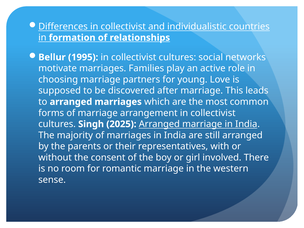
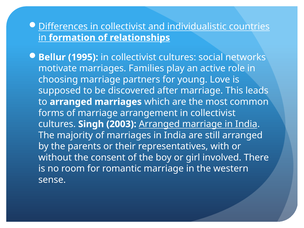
2025: 2025 -> 2003 (121, 124)
